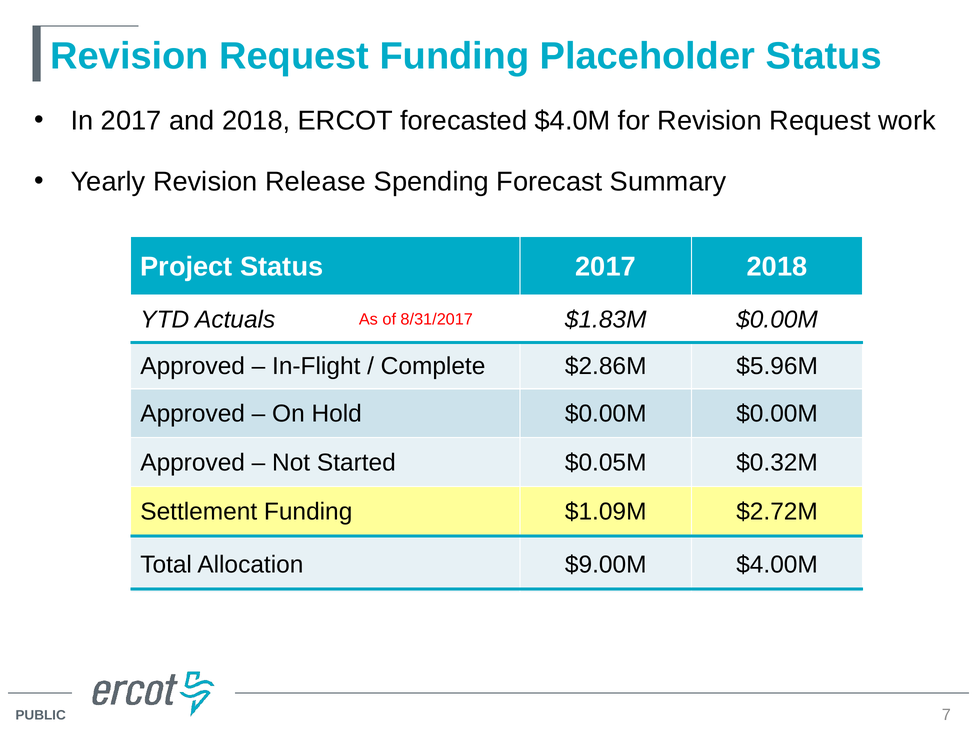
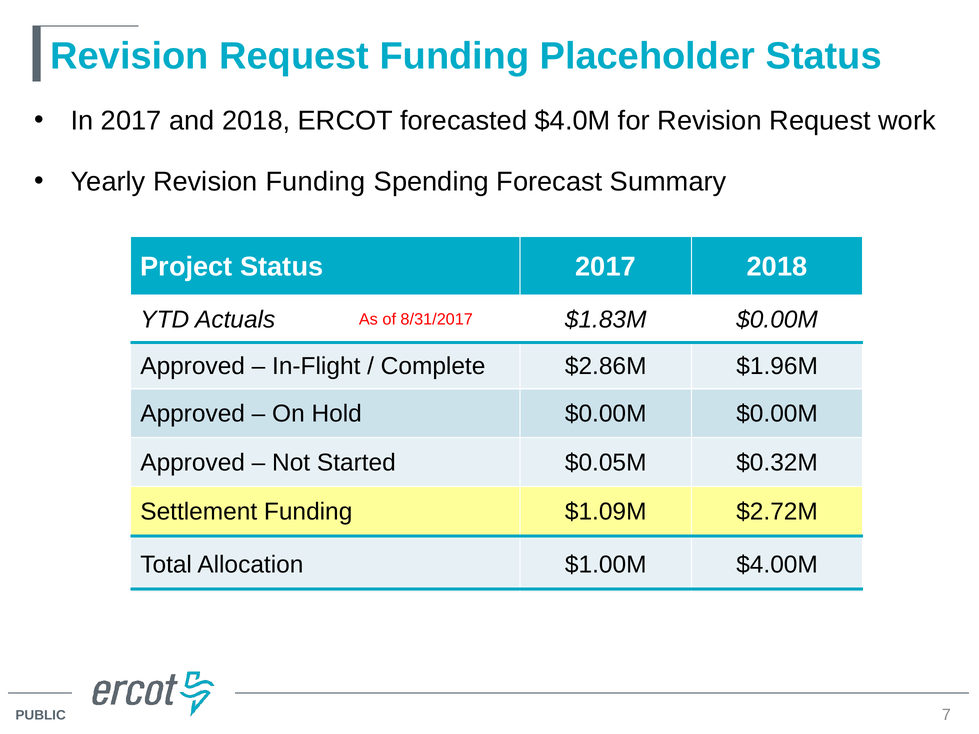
Revision Release: Release -> Funding (316, 182)
$5.96M: $5.96M -> $1.96M (777, 366)
$9.00M: $9.00M -> $1.00M (606, 565)
